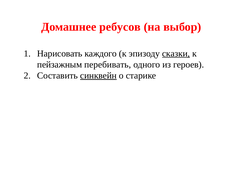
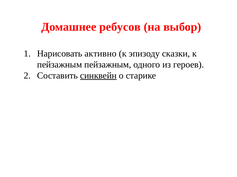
каждого: каждого -> активно (101, 54)
сказки underline: present -> none (176, 54)
пейзажным перебивать: перебивать -> пейзажным (108, 65)
